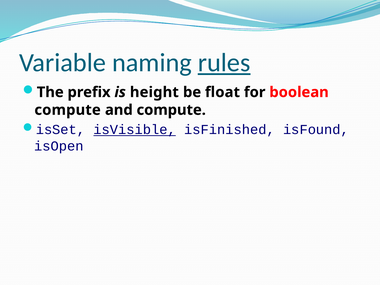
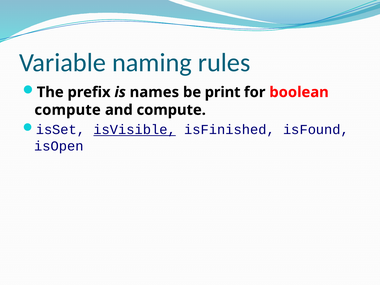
rules underline: present -> none (224, 63)
height: height -> names (154, 92)
float: float -> print (223, 92)
